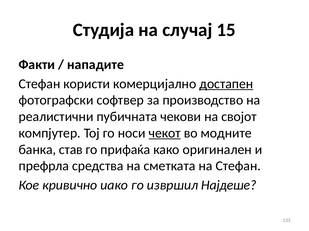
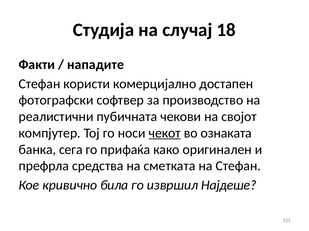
15: 15 -> 18 (226, 30)
достапен underline: present -> none (226, 84)
модните: модните -> ознаката (226, 134)
став: став -> сега (71, 150)
иако: иако -> била (114, 186)
